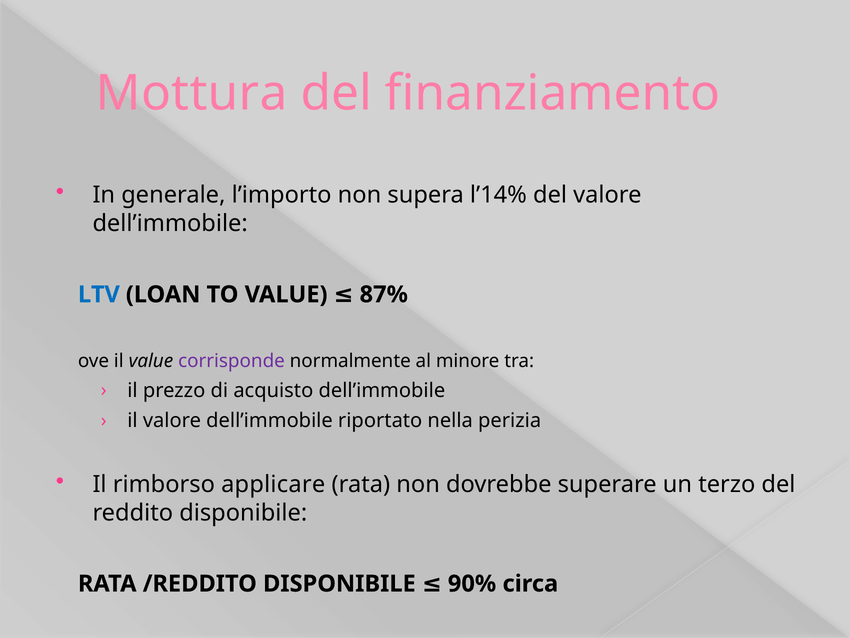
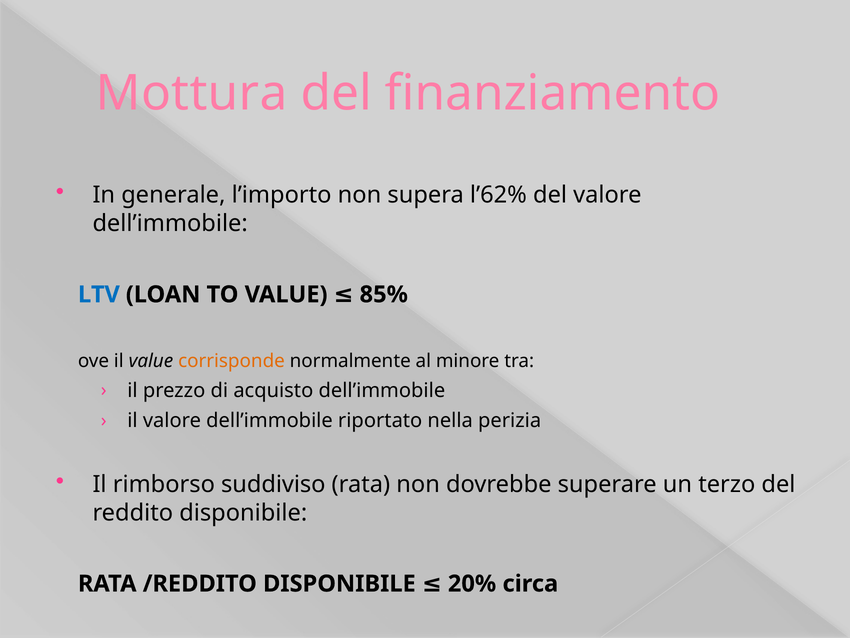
l’14%: l’14% -> l’62% (498, 195)
87%: 87% -> 85% (384, 294)
corrisponde colour: purple -> orange (231, 361)
applicare: applicare -> suddiviso (273, 484)
90%: 90% -> 20% (472, 583)
